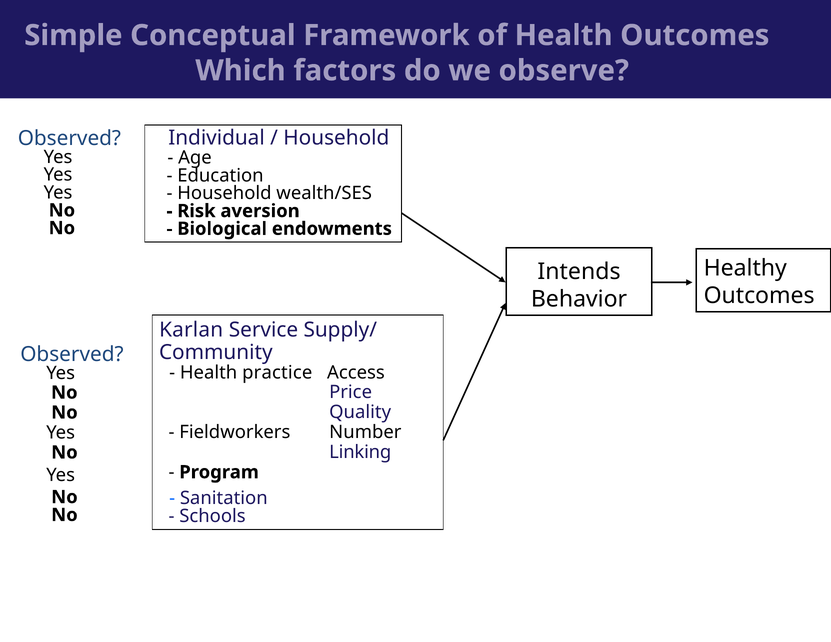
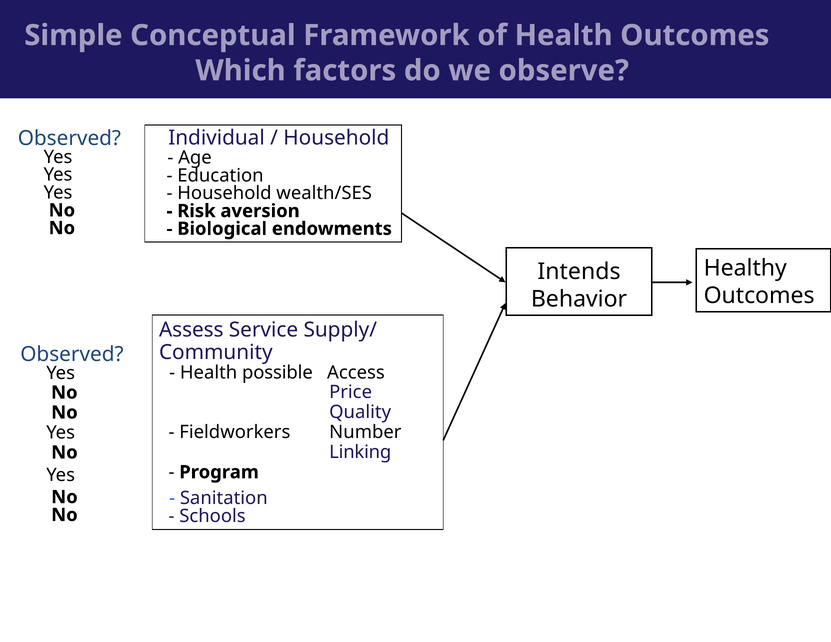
Karlan: Karlan -> Assess (191, 330)
practice: practice -> possible (277, 373)
